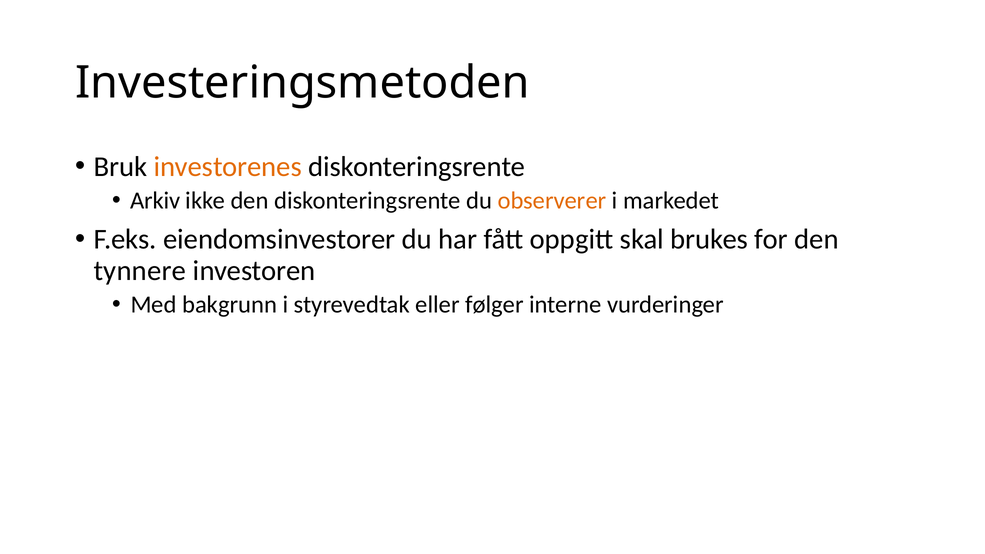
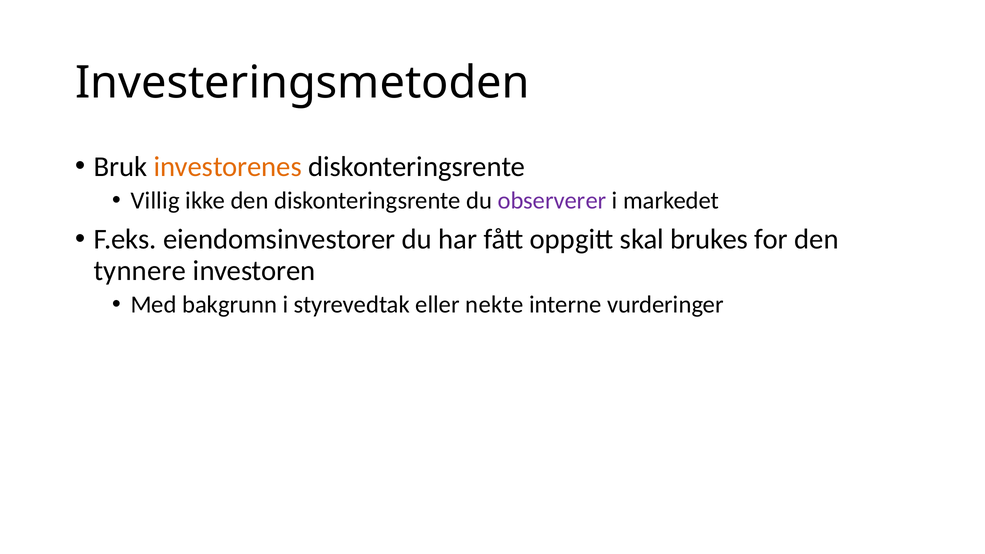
Arkiv: Arkiv -> Villig (155, 200)
observerer colour: orange -> purple (552, 200)
følger: følger -> nekte (494, 305)
